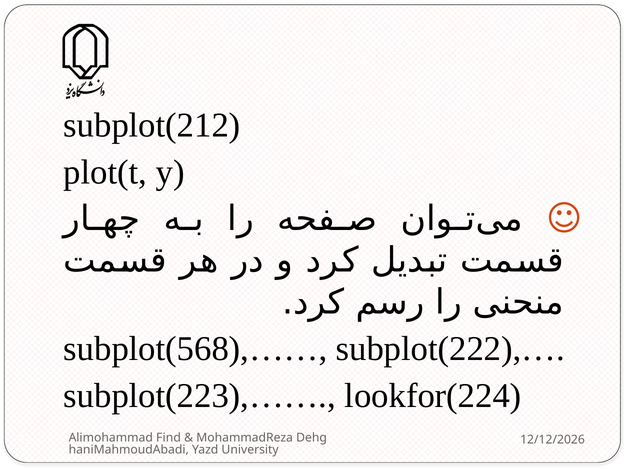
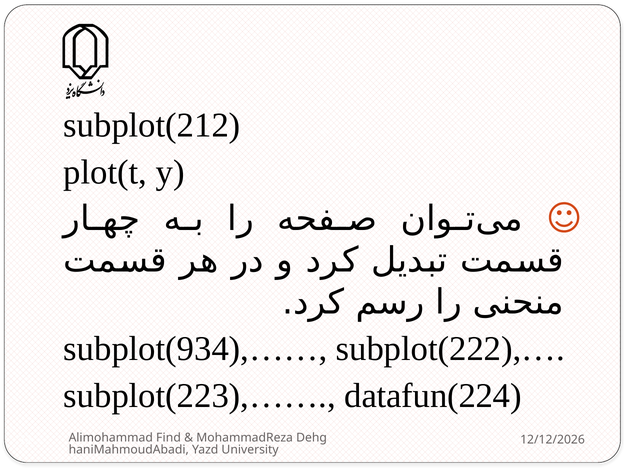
subplot(568),……: subplot(568),…… -> subplot(934),…… (195, 349)
lookfor(224: lookfor(224 -> datafun(224 (433, 395)
